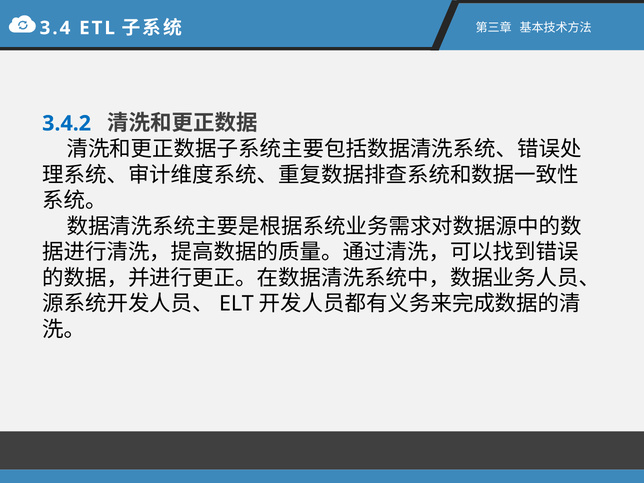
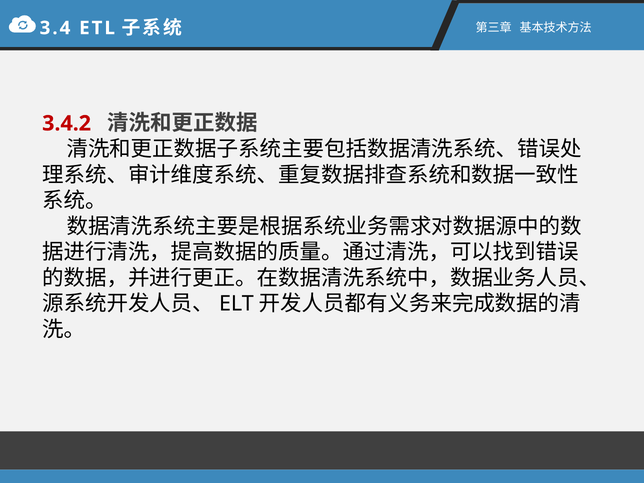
3.4.2 colour: blue -> red (67, 123)
